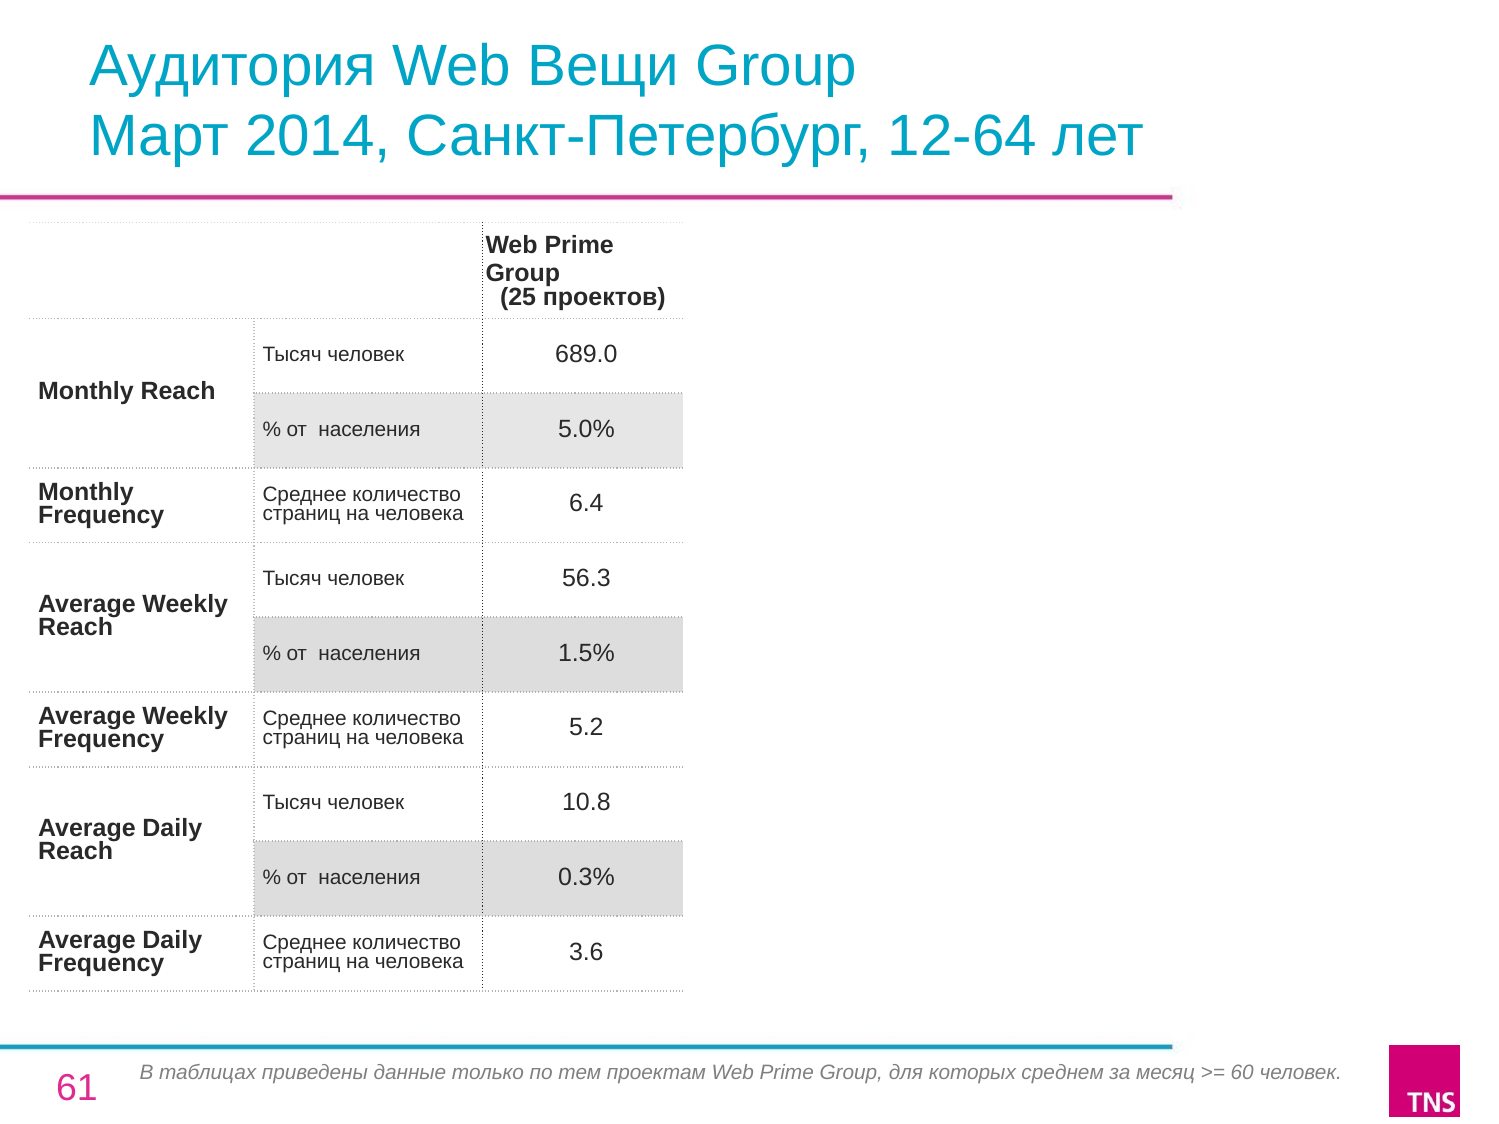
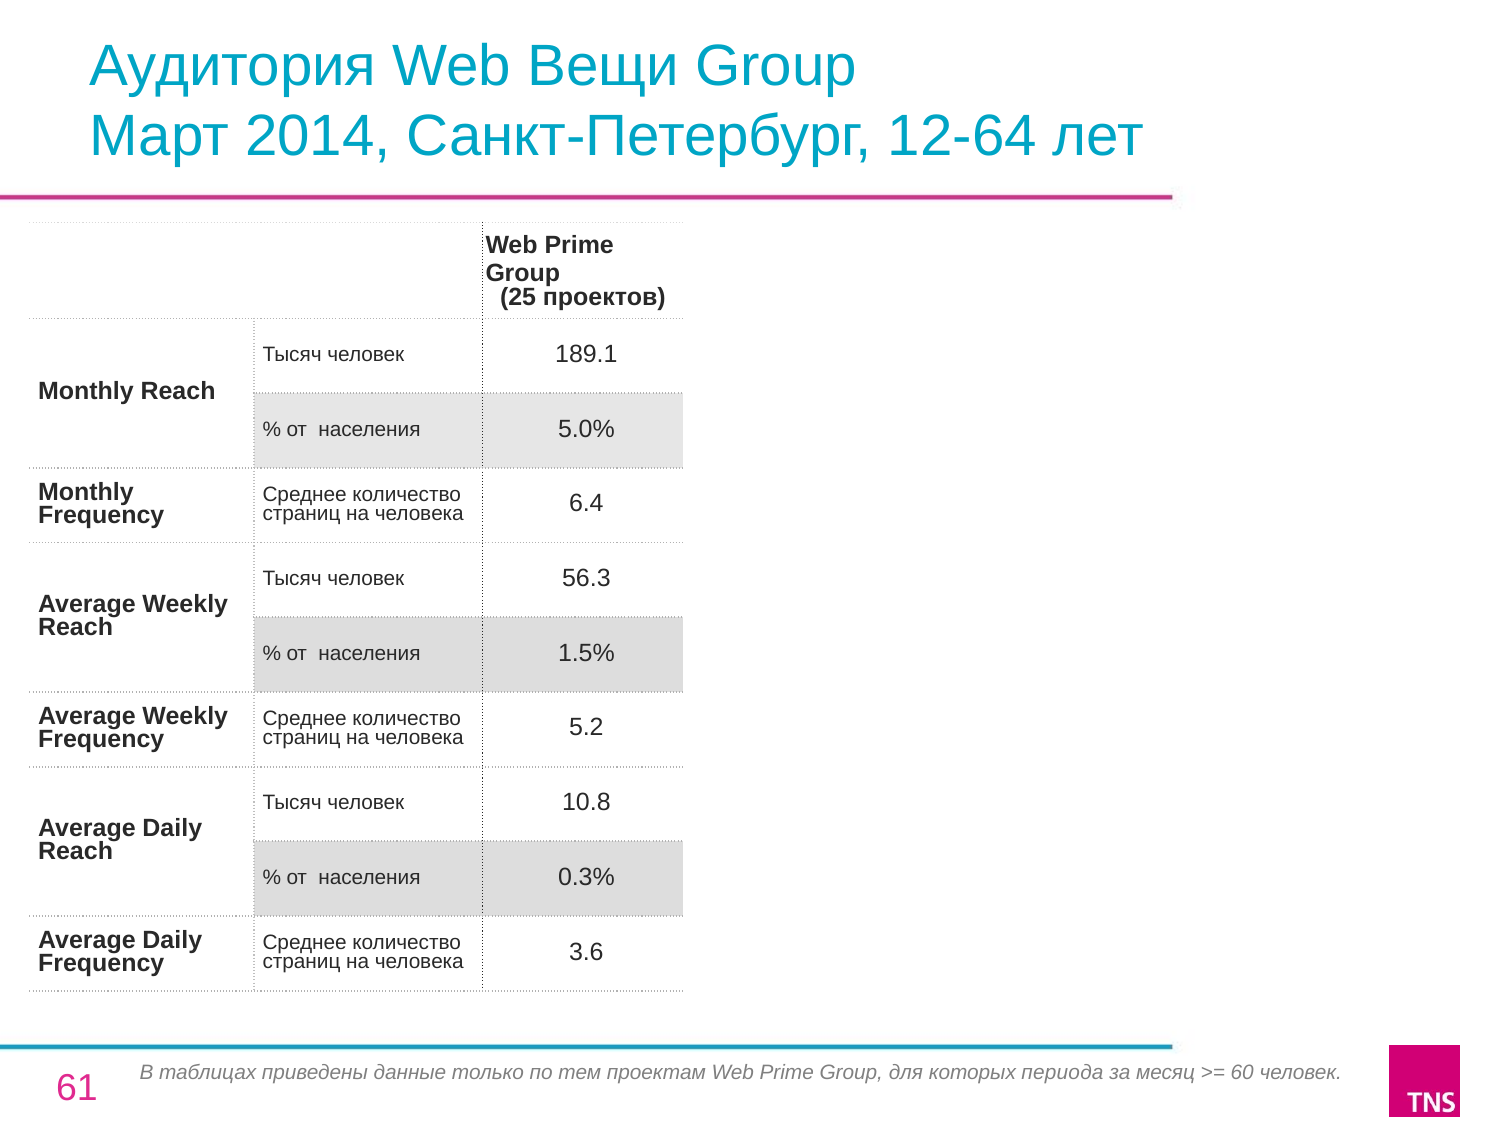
689.0: 689.0 -> 189.1 (586, 354)
среднем: среднем -> периода (1063, 1073)
